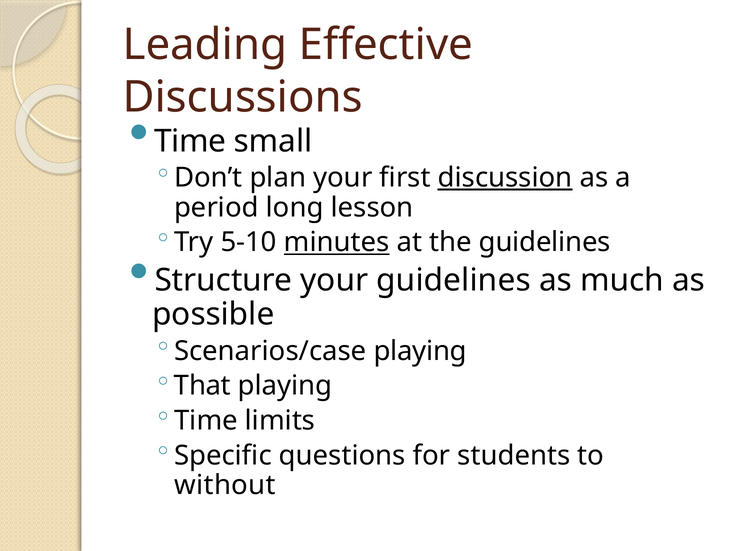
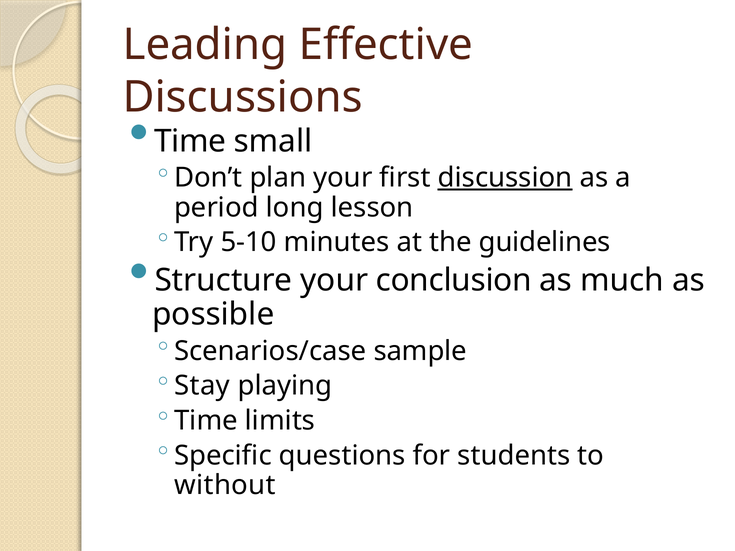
minutes underline: present -> none (337, 242)
your guidelines: guidelines -> conclusion (454, 280)
Scenarios/case playing: playing -> sample (420, 351)
That: That -> Stay (202, 386)
